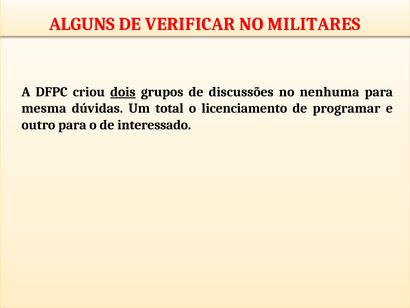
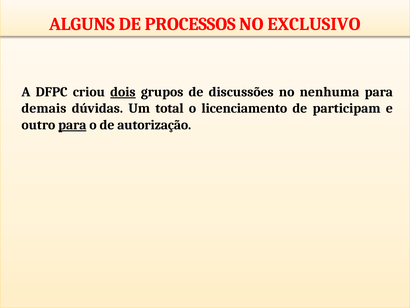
VERIFICAR: VERIFICAR -> PROCESSOS (190, 24)
MILITARES: MILITARES -> EXCLUSIVO (314, 24)
mesma: mesma -> demais (44, 108)
programar: programar -> participam (347, 108)
para underline: none -> present (72, 125)
interessado: interessado -> autorização (154, 125)
